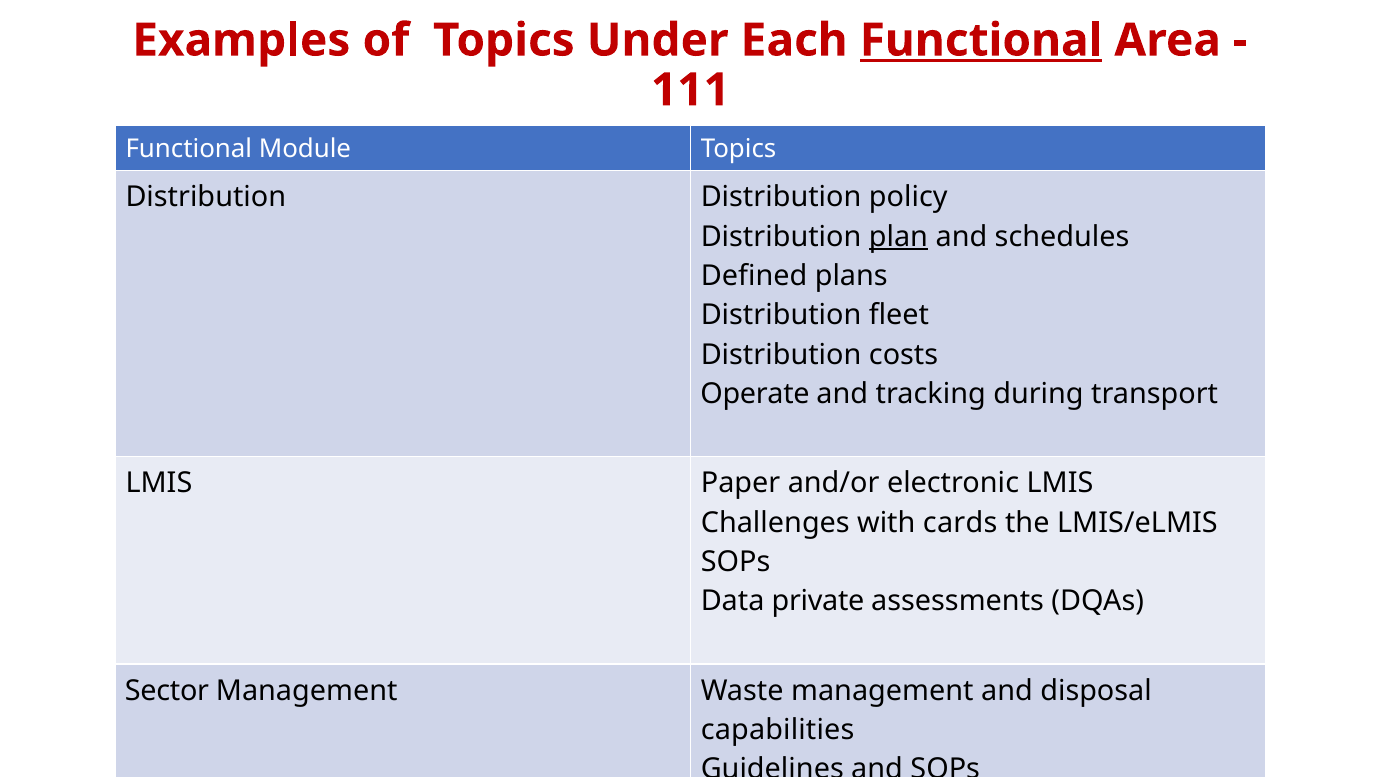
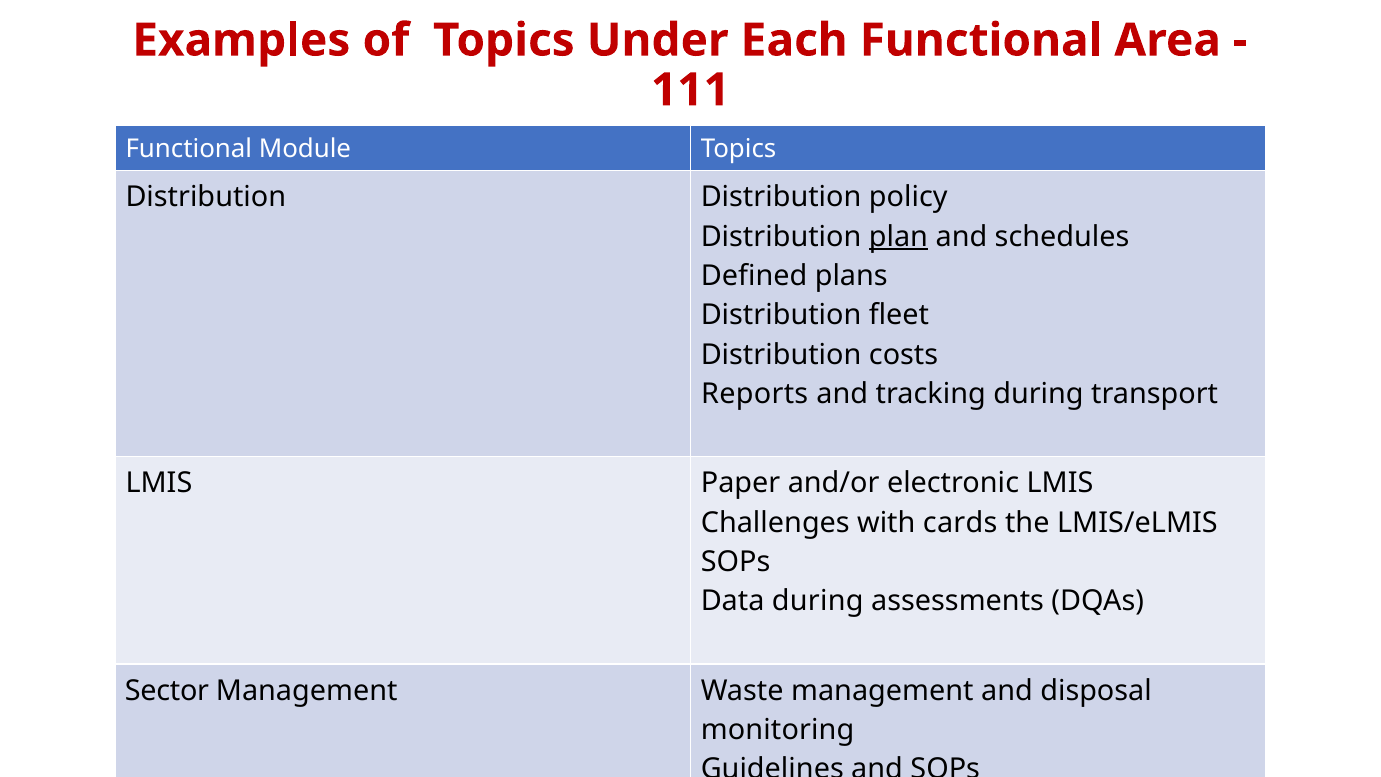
Functional underline: present -> none (981, 40)
Operate: Operate -> Reports (755, 394)
Data private: private -> during (818, 601)
capabilities: capabilities -> monitoring (778, 730)
